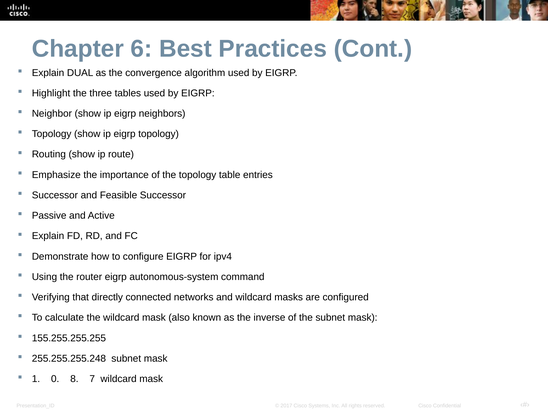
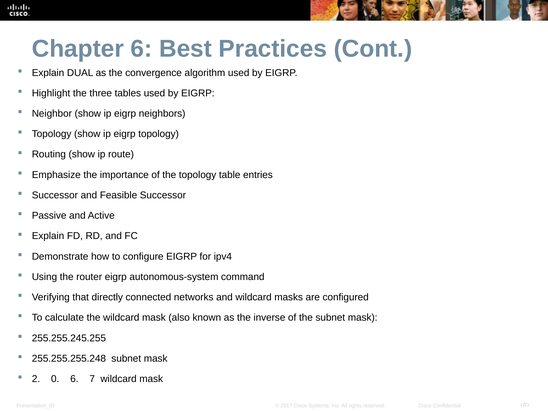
155.255.255.255: 155.255.255.255 -> 255.255.245.255 (69, 338)
1: 1 -> 2 (36, 379)
0 8: 8 -> 6 (74, 379)
